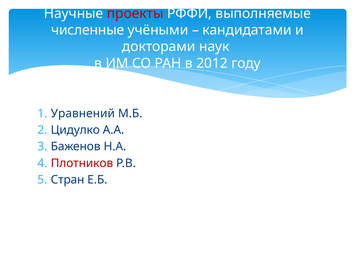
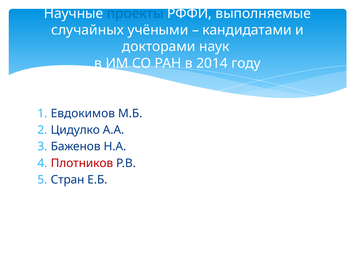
проекты colour: red -> blue (135, 14)
численные: численные -> случайных (88, 30)
2012: 2012 -> 2014 (212, 63)
Уравнений: Уравнений -> Евдокимов (83, 114)
